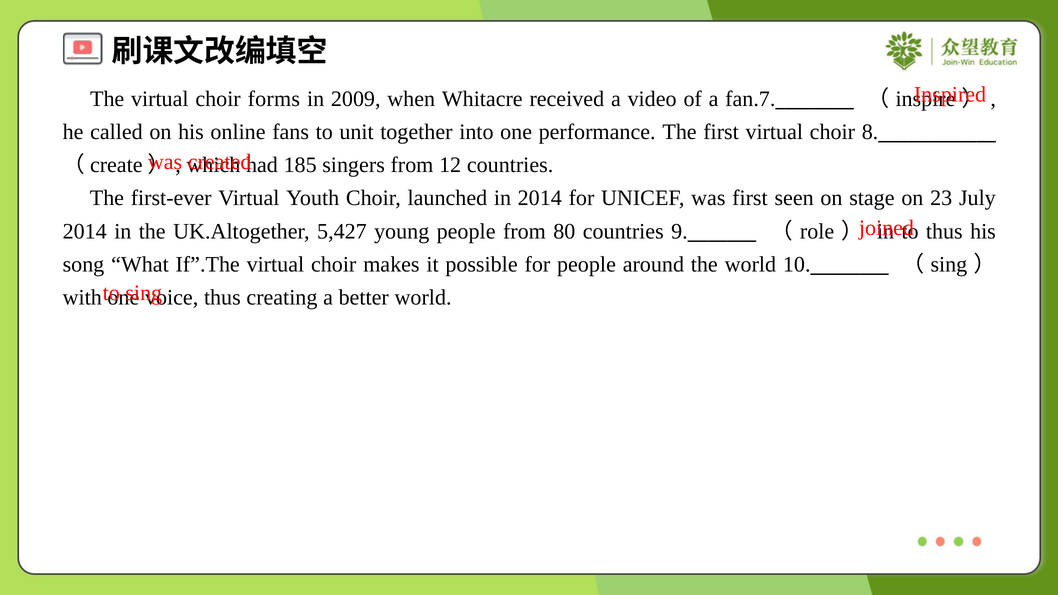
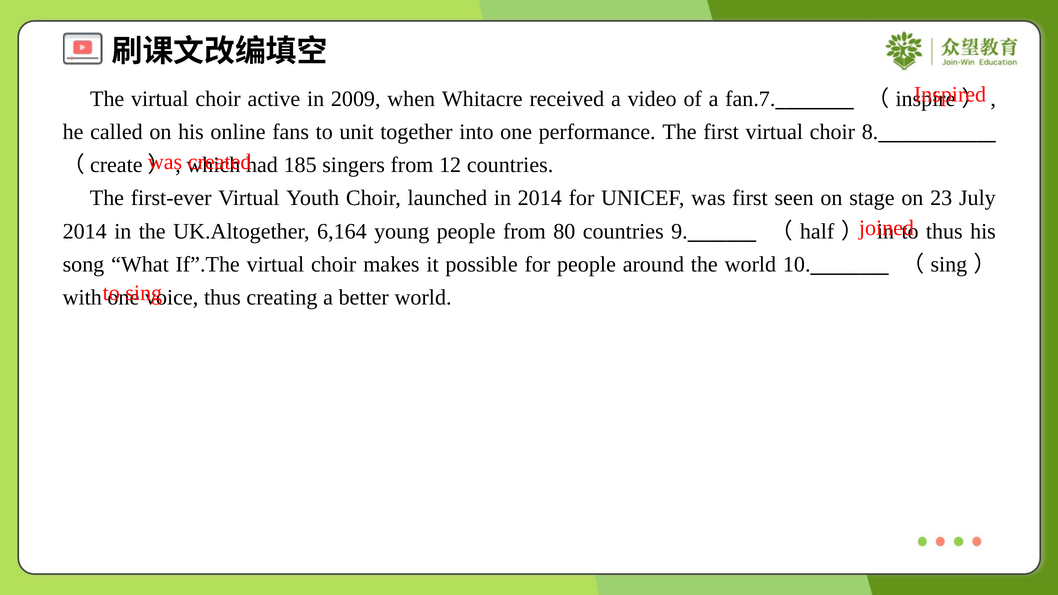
forms: forms -> active (274, 99)
5,427: 5,427 -> 6,164 (342, 231)
role: role -> half (817, 231)
